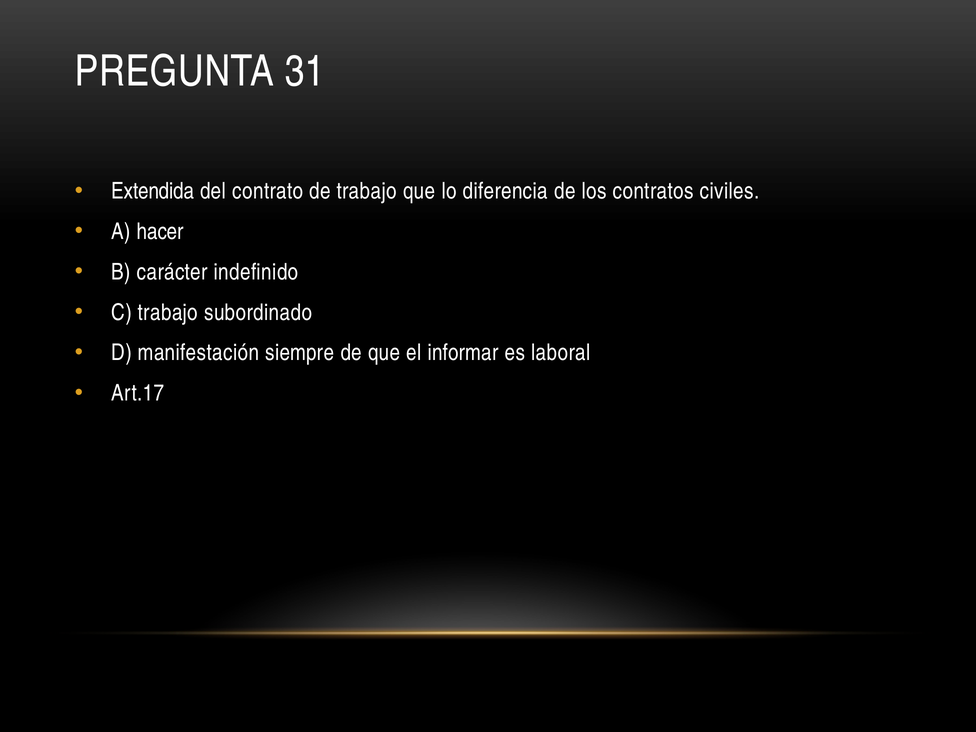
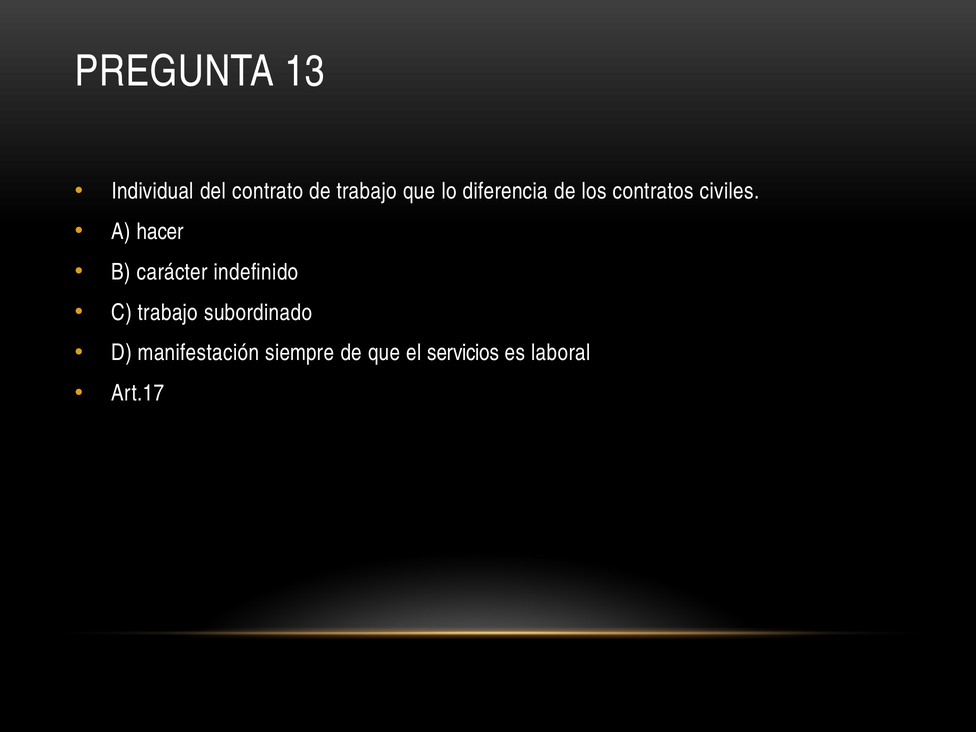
31: 31 -> 13 (305, 71)
Extendida: Extendida -> Individual (153, 191)
informar: informar -> servicios (463, 353)
